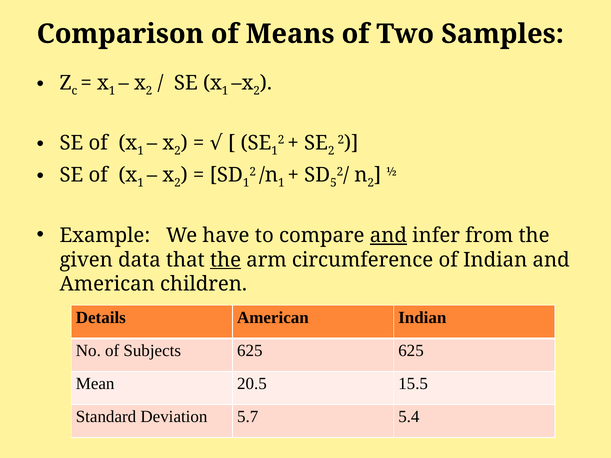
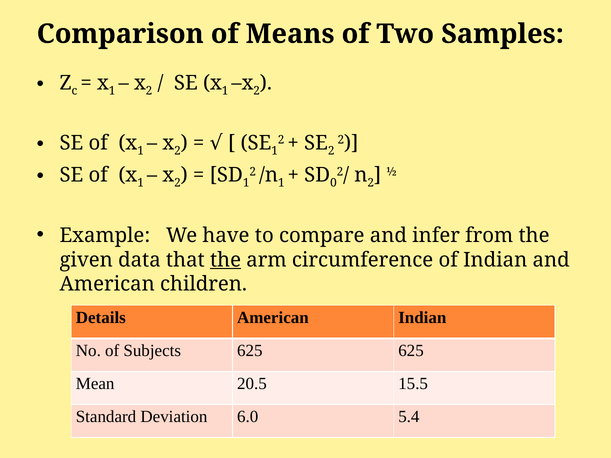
5: 5 -> 0 (333, 183)
and underline: present -> none (388, 236)
5.7: 5.7 -> 6.0 (248, 417)
